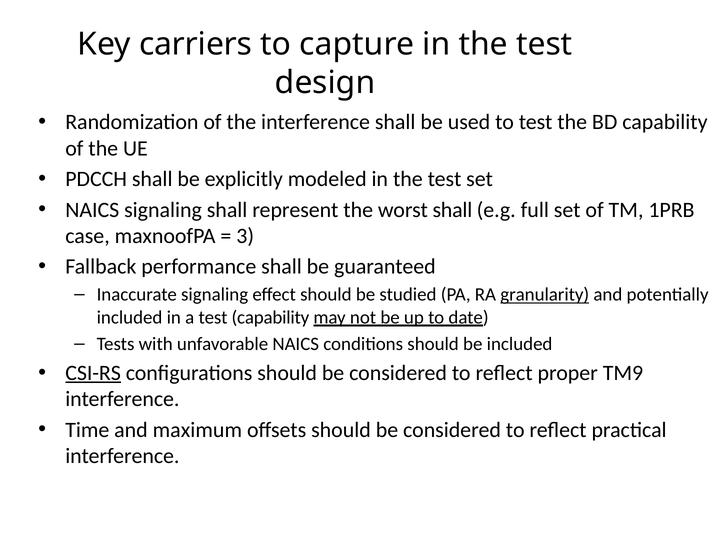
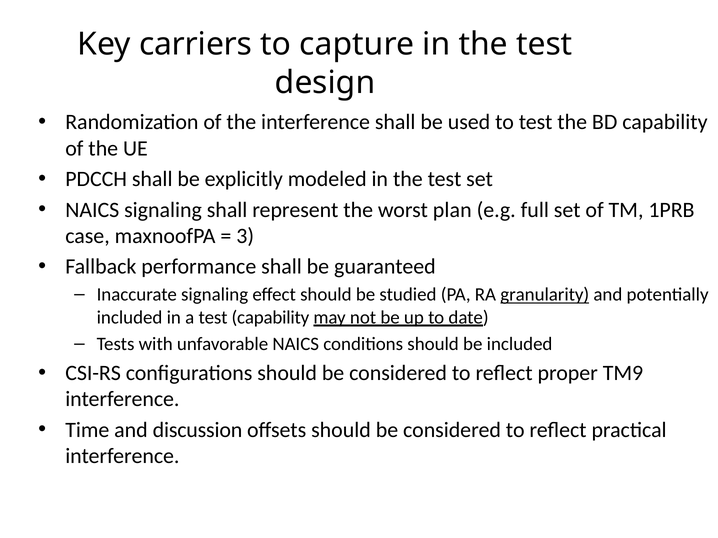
worst shall: shall -> plan (452, 210)
CSI-RS underline: present -> none (93, 373)
maximum: maximum -> discussion (197, 430)
